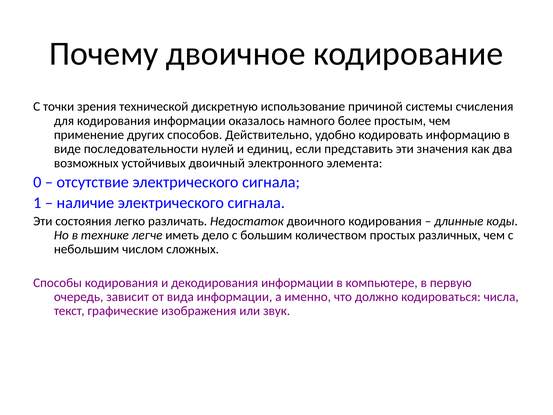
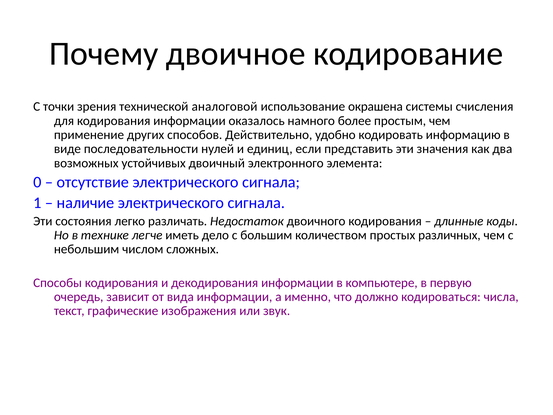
дискретную: дискретную -> аналоговой (224, 107)
причиной: причиной -> окрашена (375, 107)
